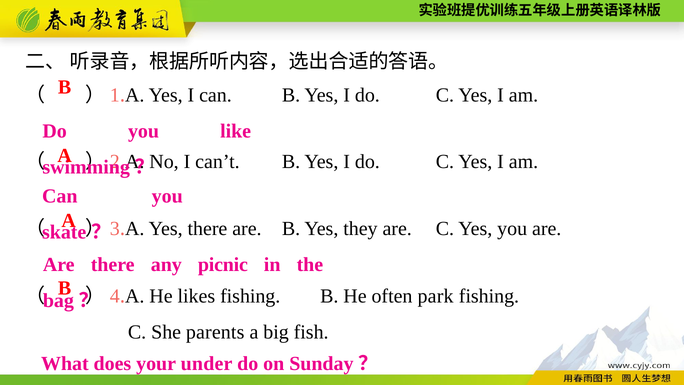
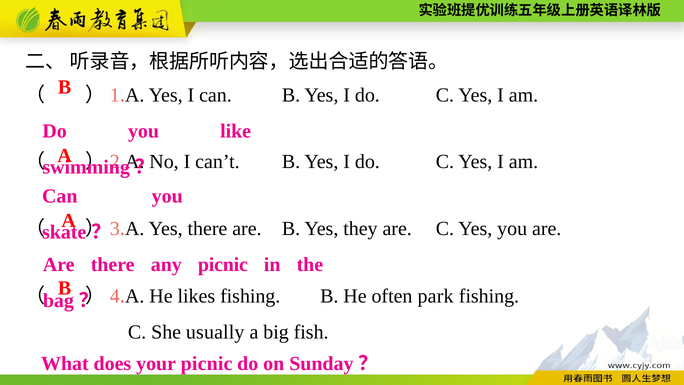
parents: parents -> usually (215, 332)
your under: under -> picnic (207, 363)
